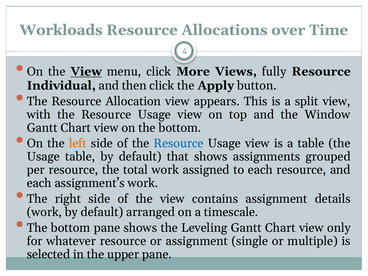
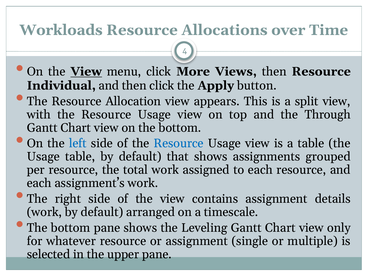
Views fully: fully -> then (274, 71)
Window: Window -> Through (328, 114)
left colour: orange -> blue (78, 143)
